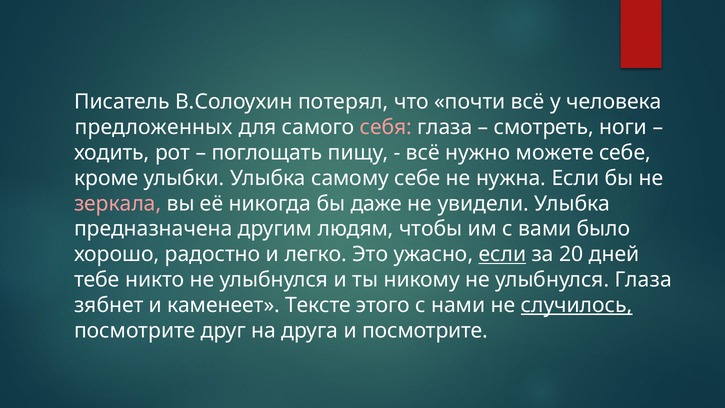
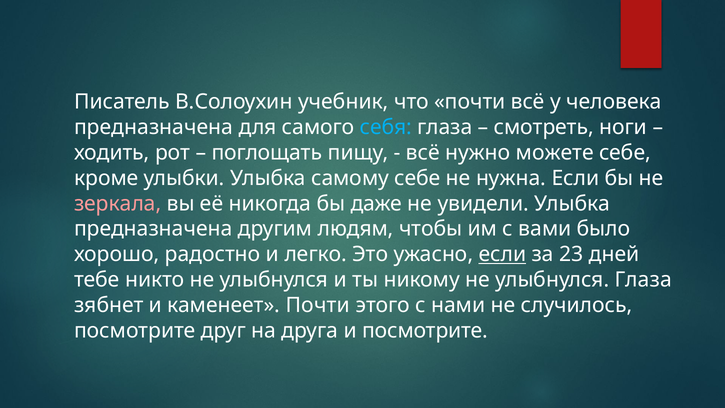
потерял: потерял -> учебник (343, 102)
предложенных: предложенных -> предназначена (154, 127)
себя colour: pink -> light blue (386, 127)
20: 20 -> 23 (571, 254)
каменеет Тексте: Тексте -> Почти (318, 305)
случилось underline: present -> none (577, 305)
